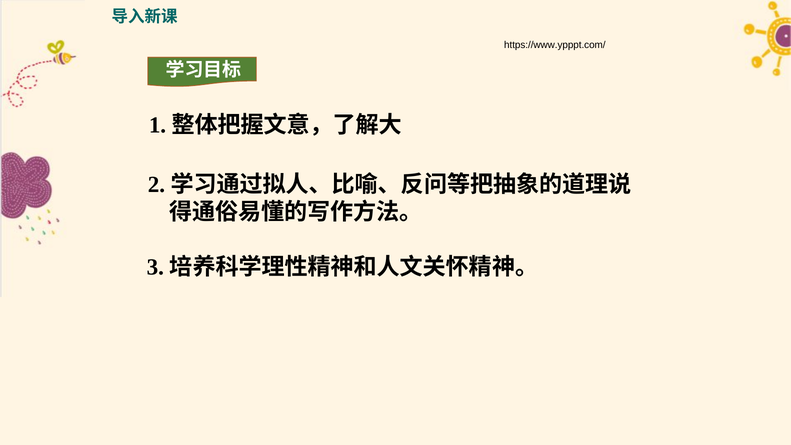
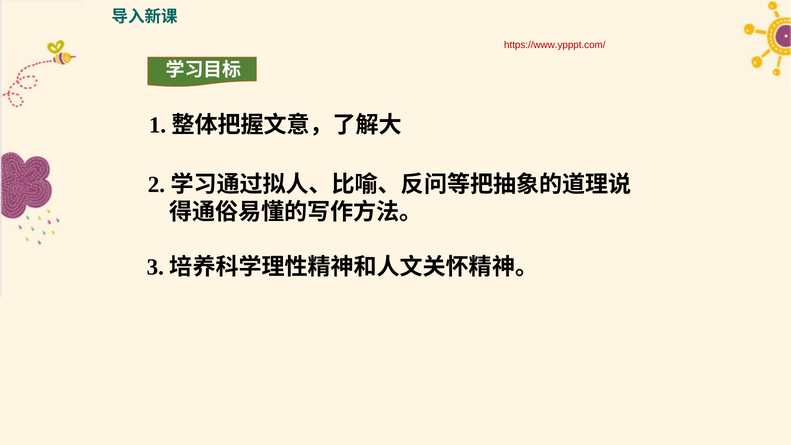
https://www.ypppt.com/ colour: black -> red (555, 45)
